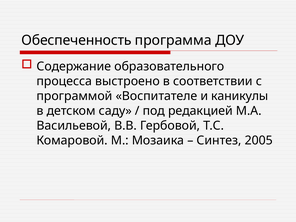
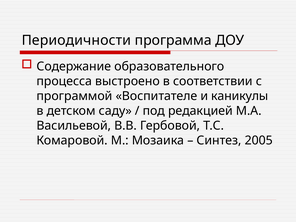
Обеспеченность: Обеспеченность -> Периодичности (76, 40)
